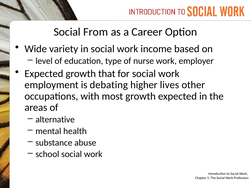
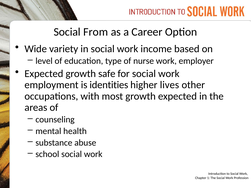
that: that -> safe (107, 74)
debating: debating -> identities (109, 85)
alternative: alternative -> counseling (55, 120)
